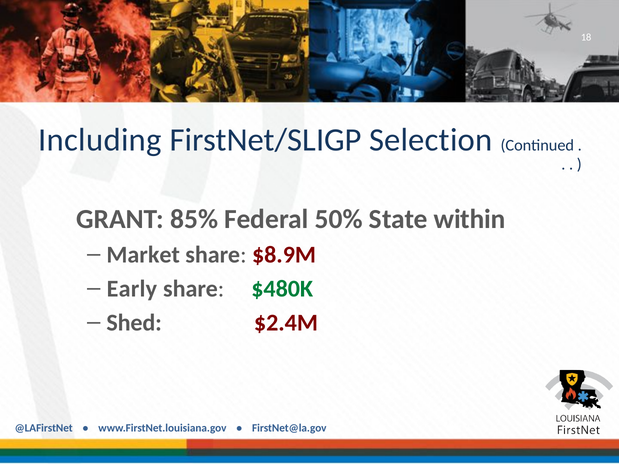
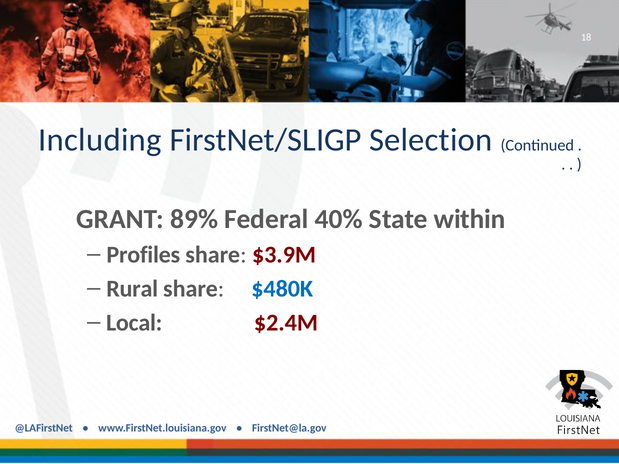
85%: 85% -> 89% (194, 219)
50%: 50% -> 40% (339, 219)
Market: Market -> Profiles (143, 255)
$8.9M: $8.9M -> $3.9M (284, 255)
Early: Early -> Rural (132, 289)
$480K colour: green -> blue (282, 289)
Shed: Shed -> Local (134, 323)
